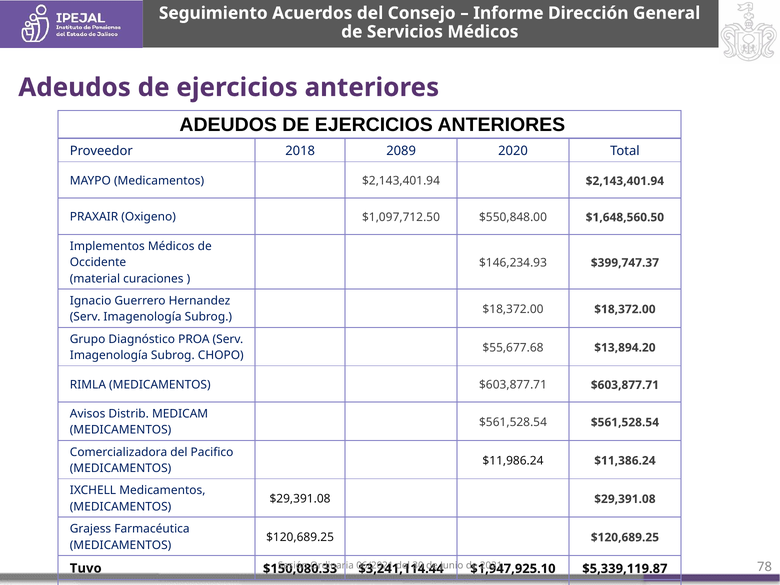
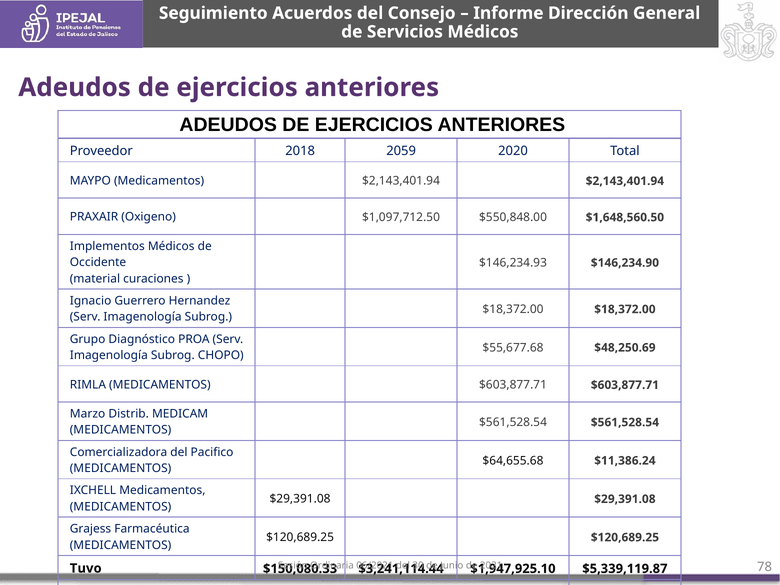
2089: 2089 -> 2059 (401, 151)
$399,747.37: $399,747.37 -> $146,234.90 (625, 263)
$13,894.20: $13,894.20 -> $48,250.69 (625, 348)
Avisos: Avisos -> Marzo (88, 414)
$11,986.24: $11,986.24 -> $64,655.68 (513, 461)
